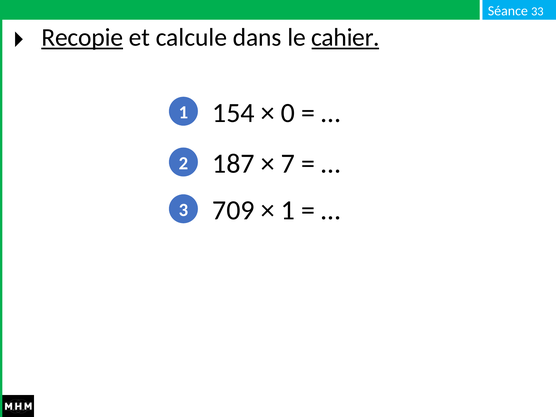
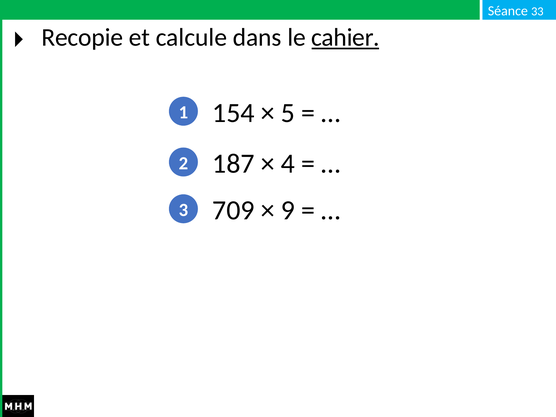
Recopie underline: present -> none (82, 38)
0: 0 -> 5 (288, 113)
7: 7 -> 4 (288, 164)
1: 1 -> 9 (288, 210)
